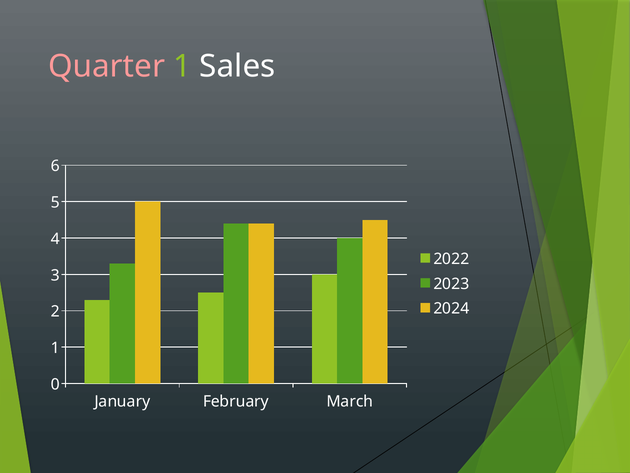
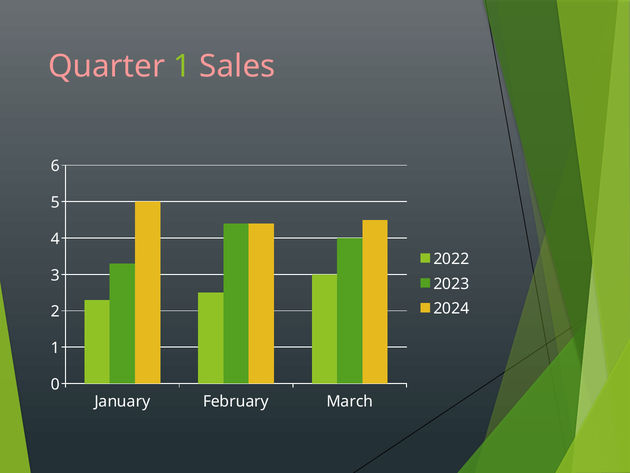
Sales colour: white -> pink (237, 66)
